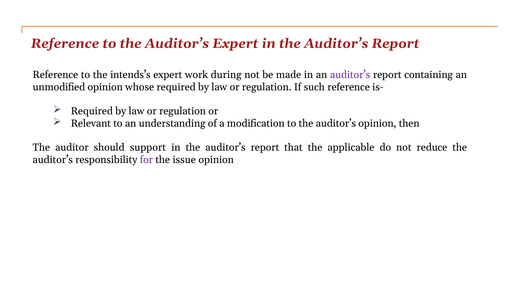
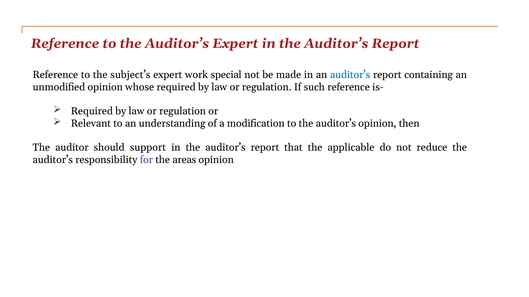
intends’s: intends’s -> subject’s (130, 75)
during: during -> special (226, 75)
auditor’s colour: purple -> blue (350, 75)
issue: issue -> areas (184, 160)
